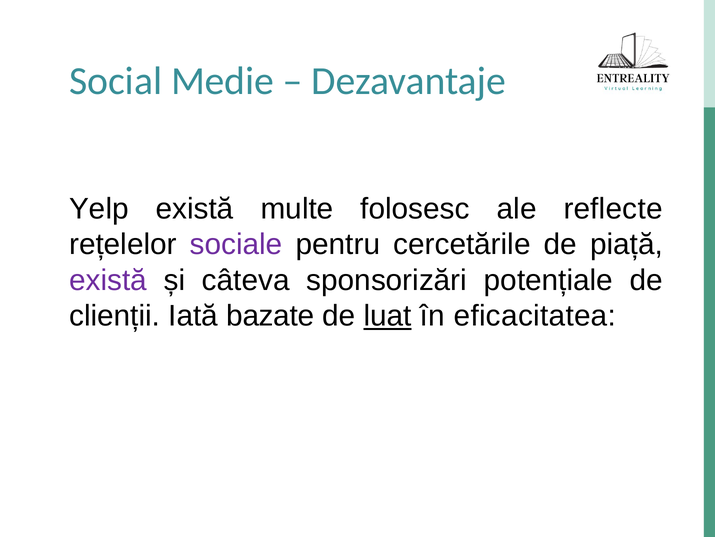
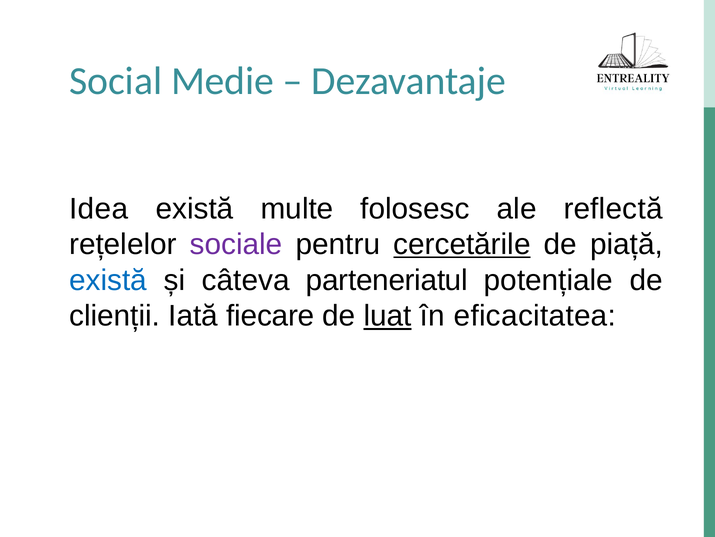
Yelp: Yelp -> Idea (99, 208)
reflecte: reflecte -> reflectă (613, 208)
cercetările underline: none -> present (462, 244)
există colour: purple -> blue (108, 280)
sponsorizări: sponsorizări -> parteneriatul (387, 280)
bazate: bazate -> fiecare (270, 316)
